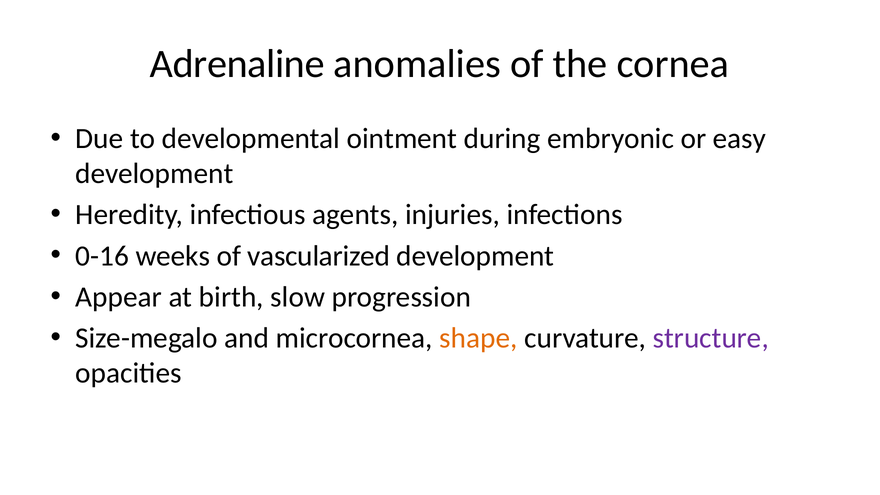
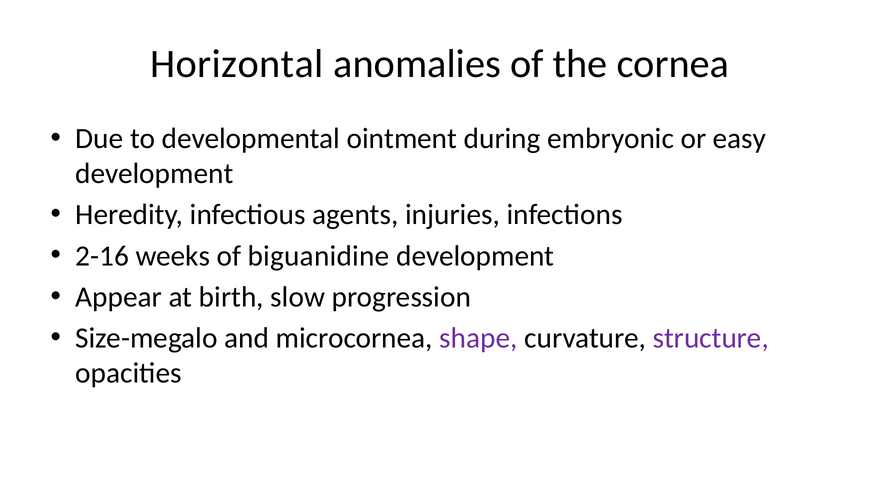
Adrenaline: Adrenaline -> Horizontal (237, 64)
0-16: 0-16 -> 2-16 (102, 256)
vascularized: vascularized -> biguanidine (318, 256)
shape colour: orange -> purple (478, 338)
